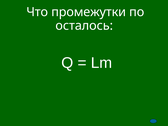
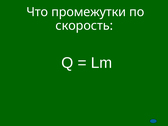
осталось: осталось -> скорость (84, 26)
